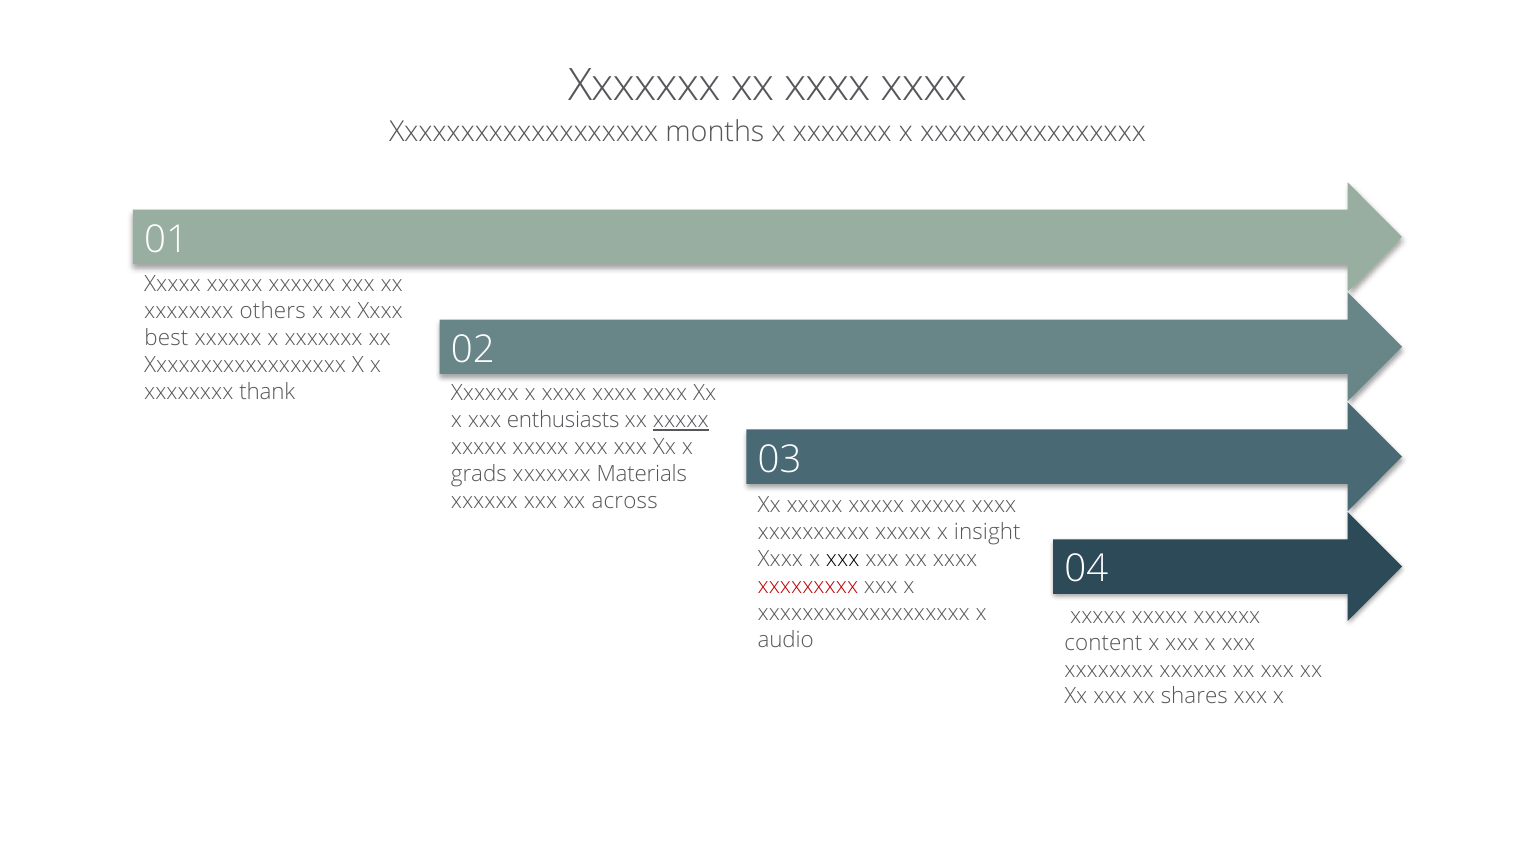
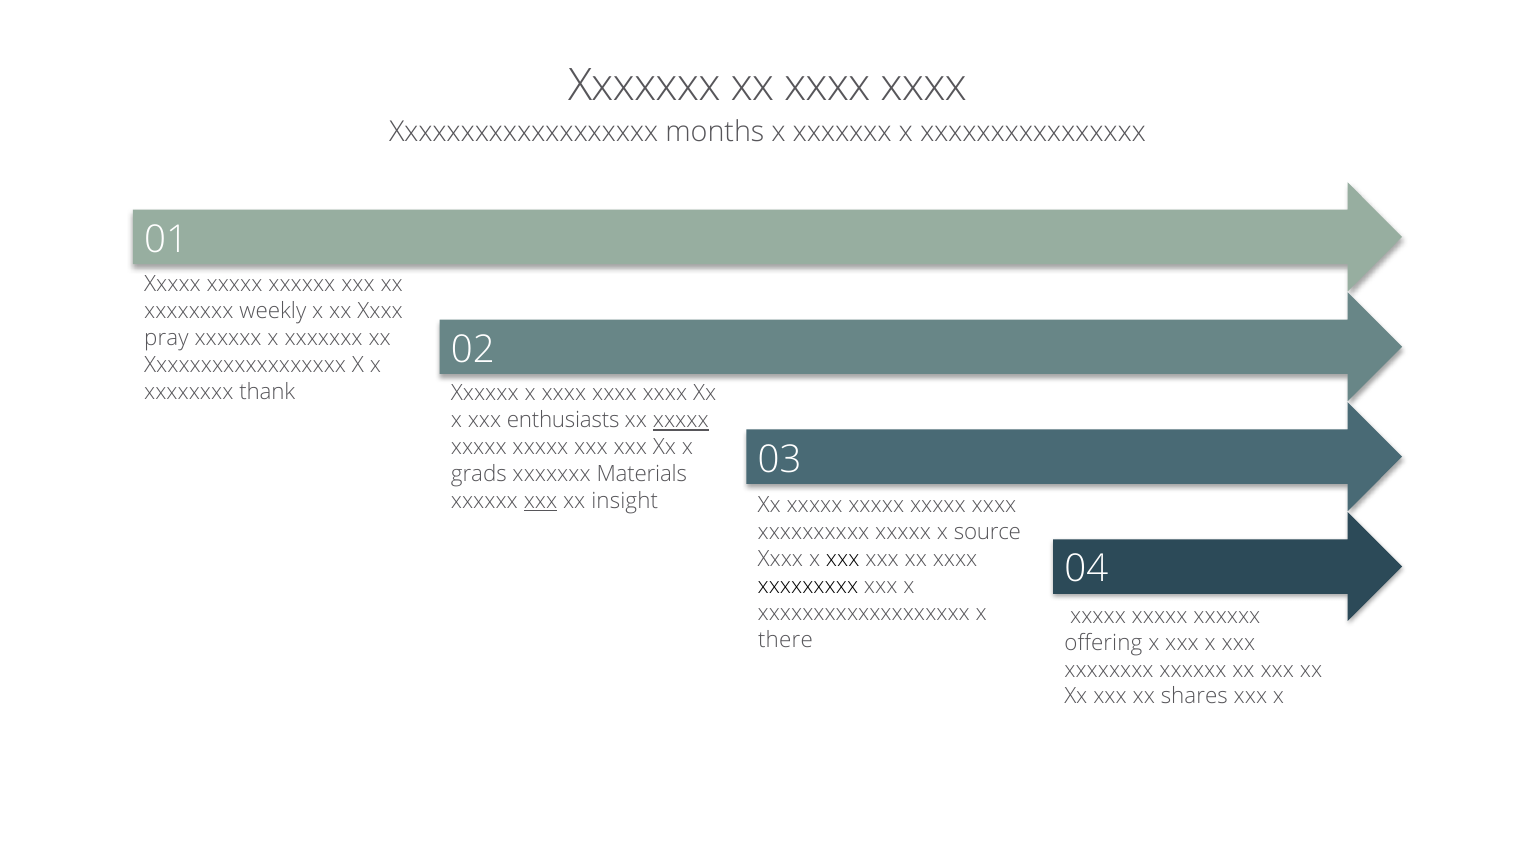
others: others -> weekly (273, 311)
best: best -> pray (166, 338)
xxx underline: none -> present (540, 501)
across: across -> insight (625, 501)
insight: insight -> source (987, 532)
xxxxxxxxx colour: red -> black (808, 586)
audio: audio -> there (785, 639)
content: content -> offering (1103, 642)
